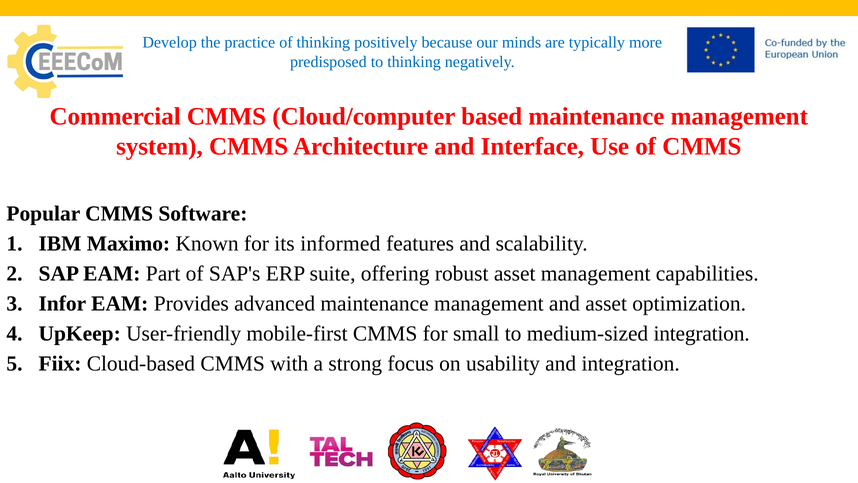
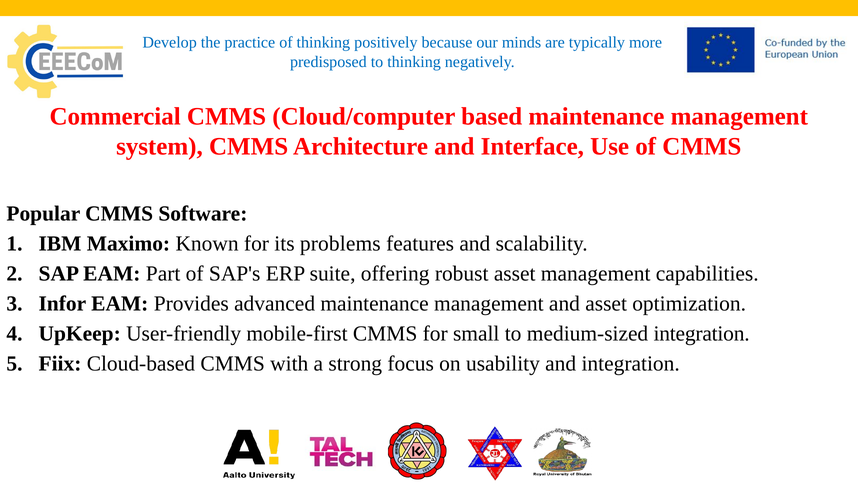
informed: informed -> problems (340, 243)
